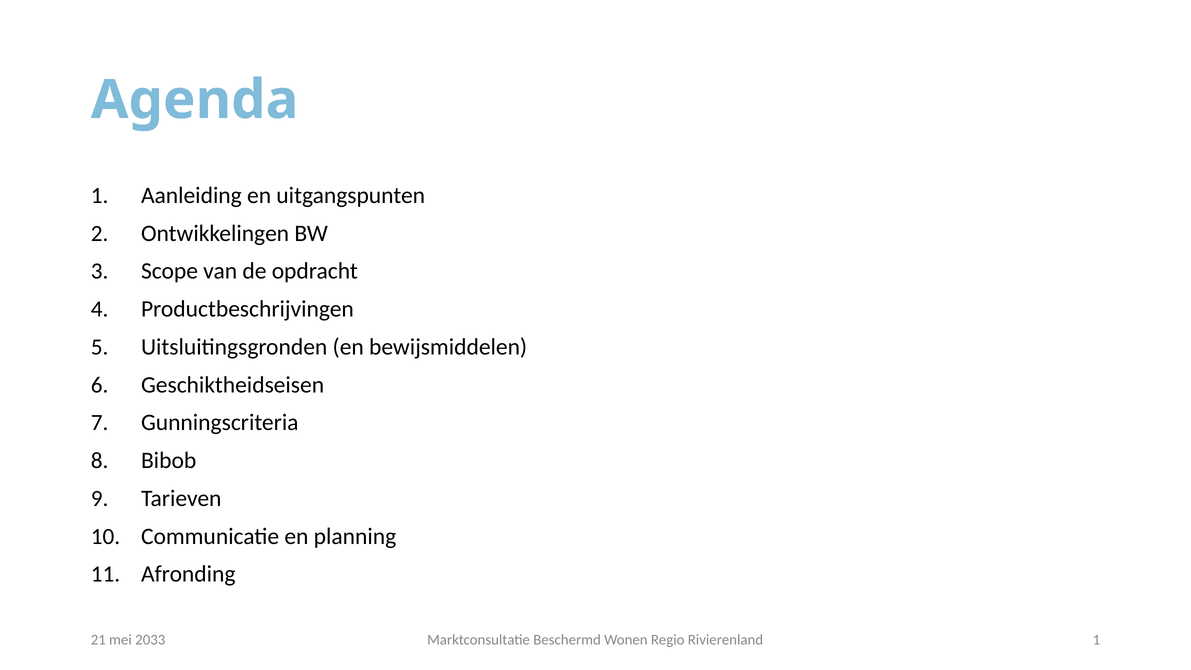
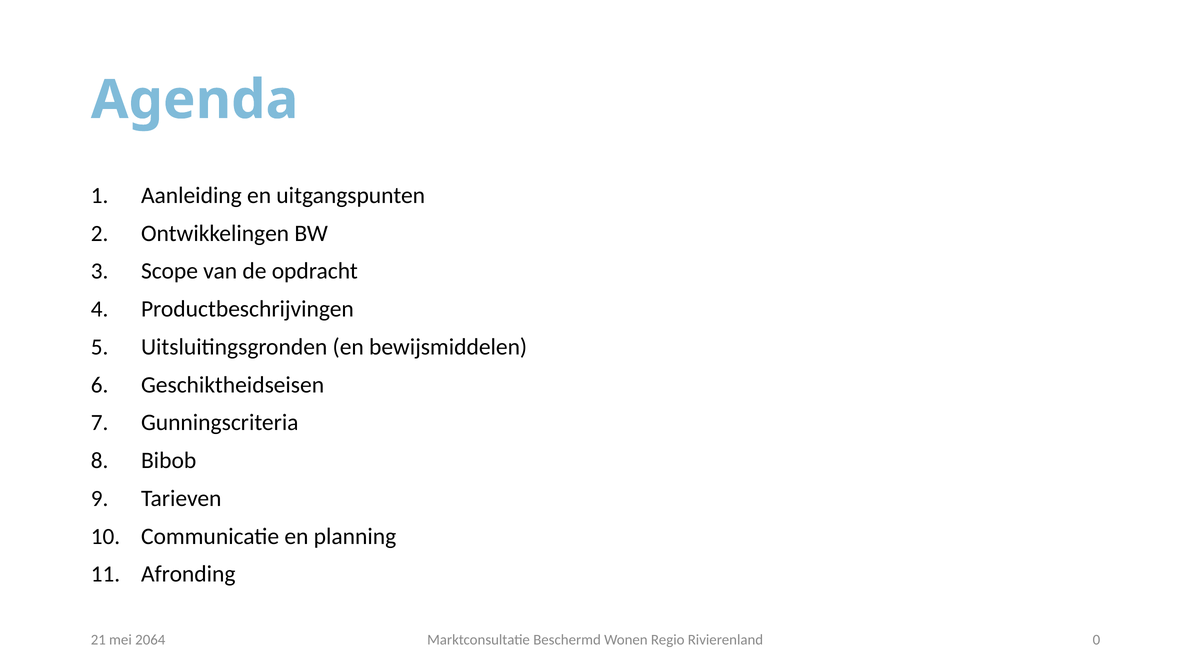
Rivierenland 1: 1 -> 0 (1096, 640)
2033: 2033 -> 2064 (150, 640)
